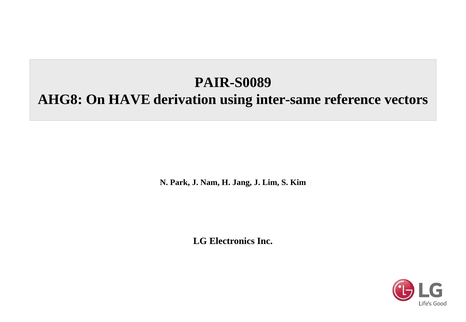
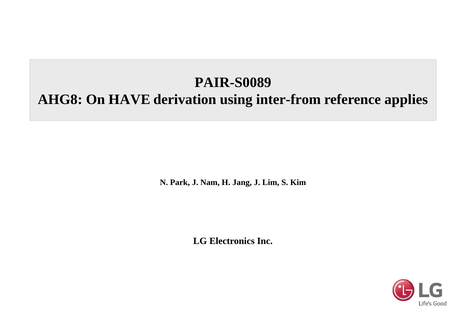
inter-same: inter-same -> inter-from (288, 100)
vectors: vectors -> applies (406, 100)
